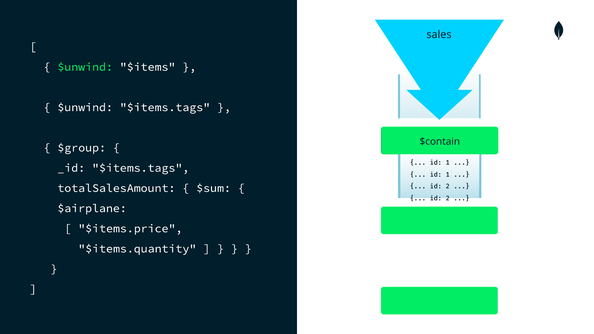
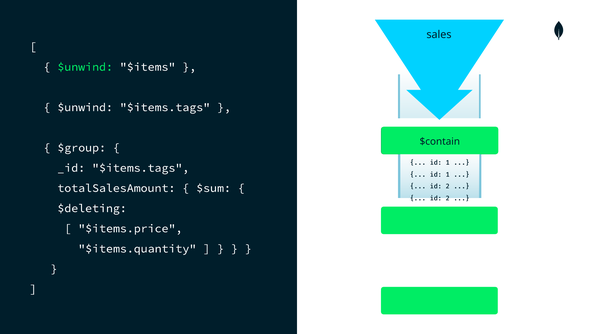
$airplane: $airplane -> $deleting (92, 208)
